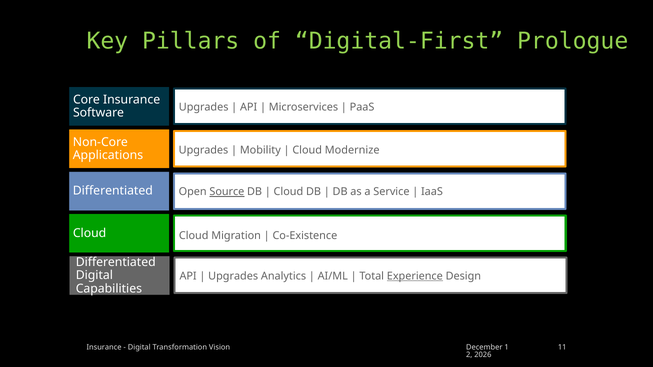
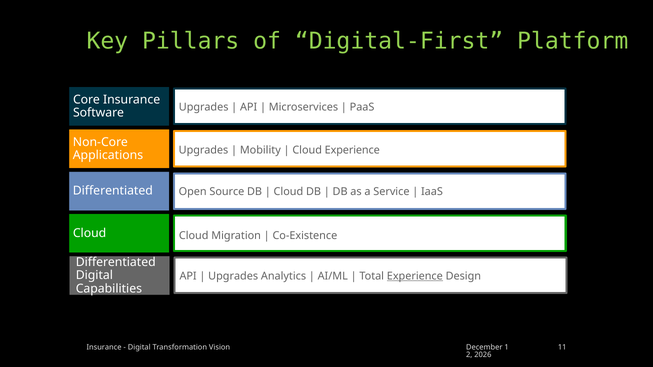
Prologue: Prologue -> Platform (573, 41)
Cloud Modernize: Modernize -> Experience (352, 150)
Source underline: present -> none (227, 192)
